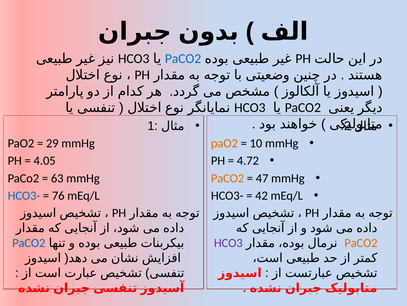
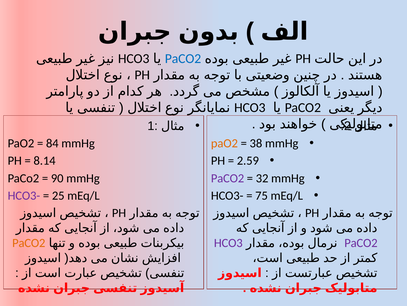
29: 29 -> 84 (52, 143)
10: 10 -> 38 (256, 143)
4.05: 4.05 -> 8.14 (45, 160)
4.72: 4.72 -> 2.59 (248, 160)
63: 63 -> 90 (57, 178)
PaCO2 colour: orange -> purple (228, 178)
47: 47 -> 32 (262, 178)
HCO3- colour: blue -> purple (24, 195)
76: 76 -> 25 (58, 195)
42: 42 -> 75 (262, 195)
PaCO2 colour: blue -> orange (29, 243)
PaCO2 colour: orange -> purple (361, 243)
